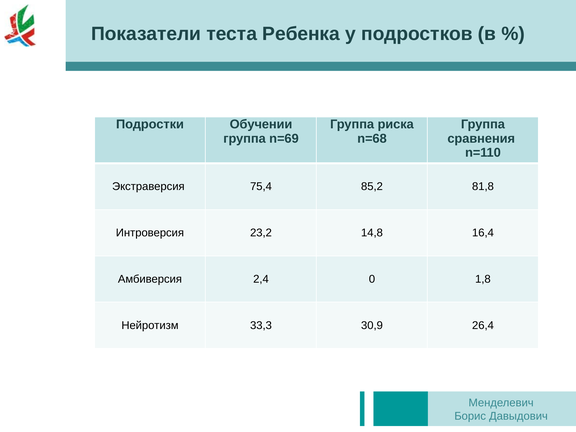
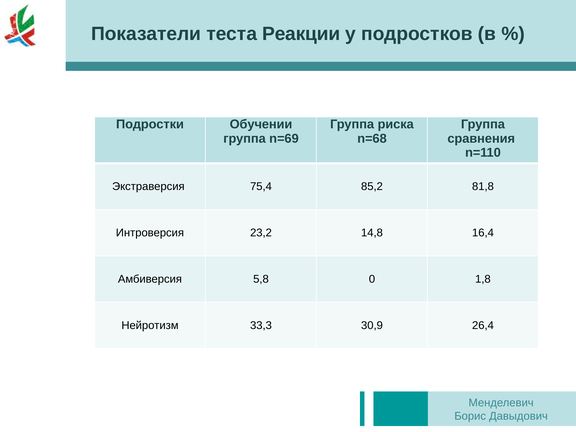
Ребенка: Ребенка -> Реакции (301, 34)
2,4: 2,4 -> 5,8 (261, 279)
